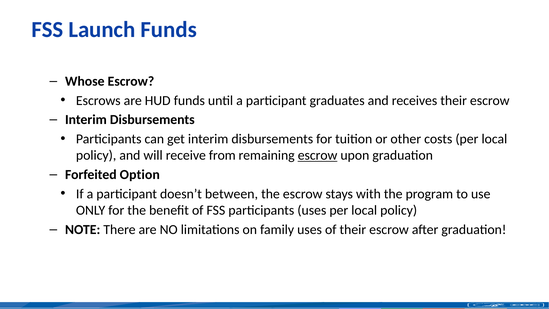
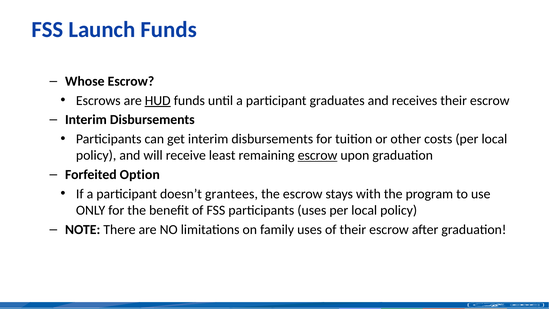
HUD underline: none -> present (158, 100)
from: from -> least (222, 155)
between: between -> grantees (231, 194)
